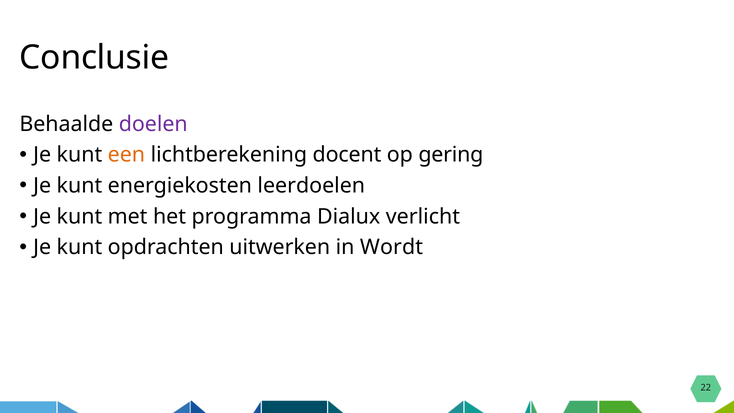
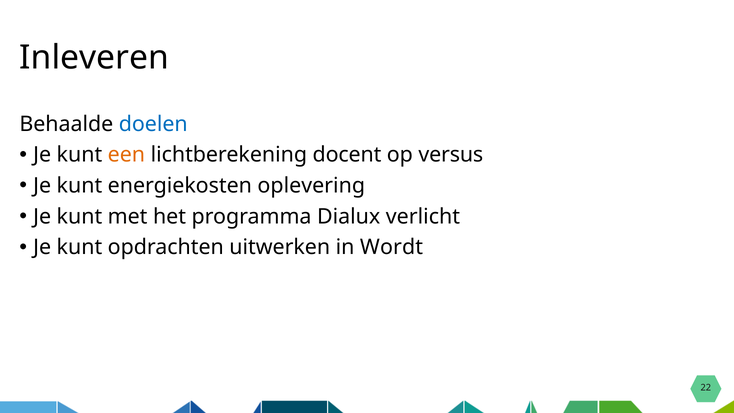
Conclusie: Conclusie -> Inleveren (94, 58)
doelen colour: purple -> blue (153, 124)
gering: gering -> versus (451, 155)
leerdoelen: leerdoelen -> oplevering (311, 186)
